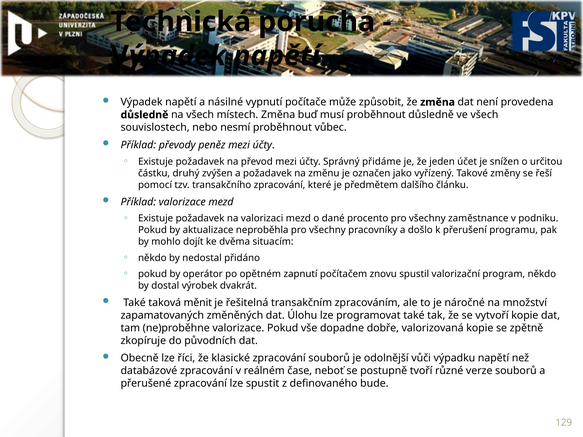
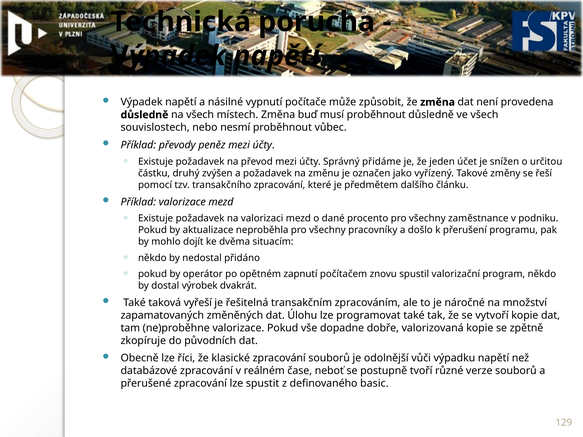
měnit: měnit -> vyřeší (198, 303)
bude: bude -> basic (374, 384)
